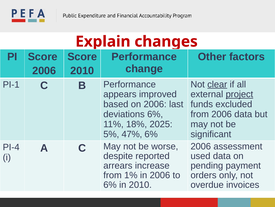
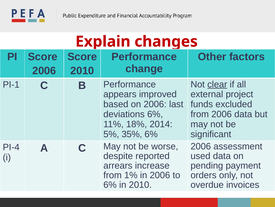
project underline: present -> none (239, 94)
2025: 2025 -> 2014 (161, 124)
47%: 47% -> 35% (132, 134)
